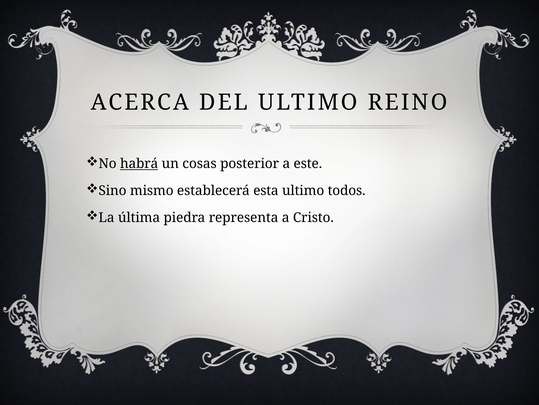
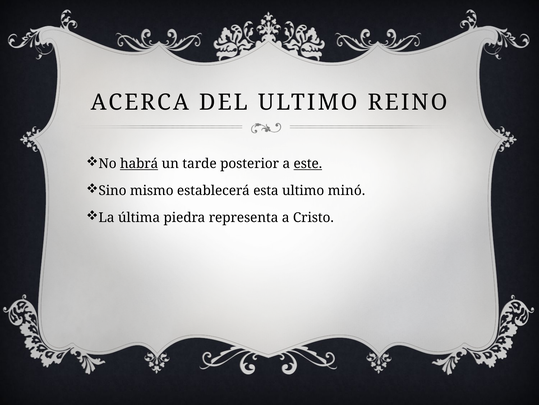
cosas: cosas -> tarde (200, 164)
este underline: none -> present (308, 164)
todos: todos -> minó (347, 190)
